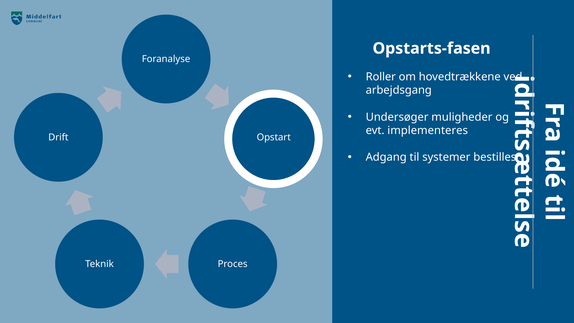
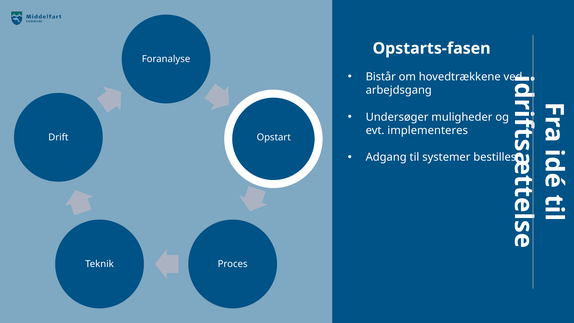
Roller: Roller -> Bistår (381, 77)
